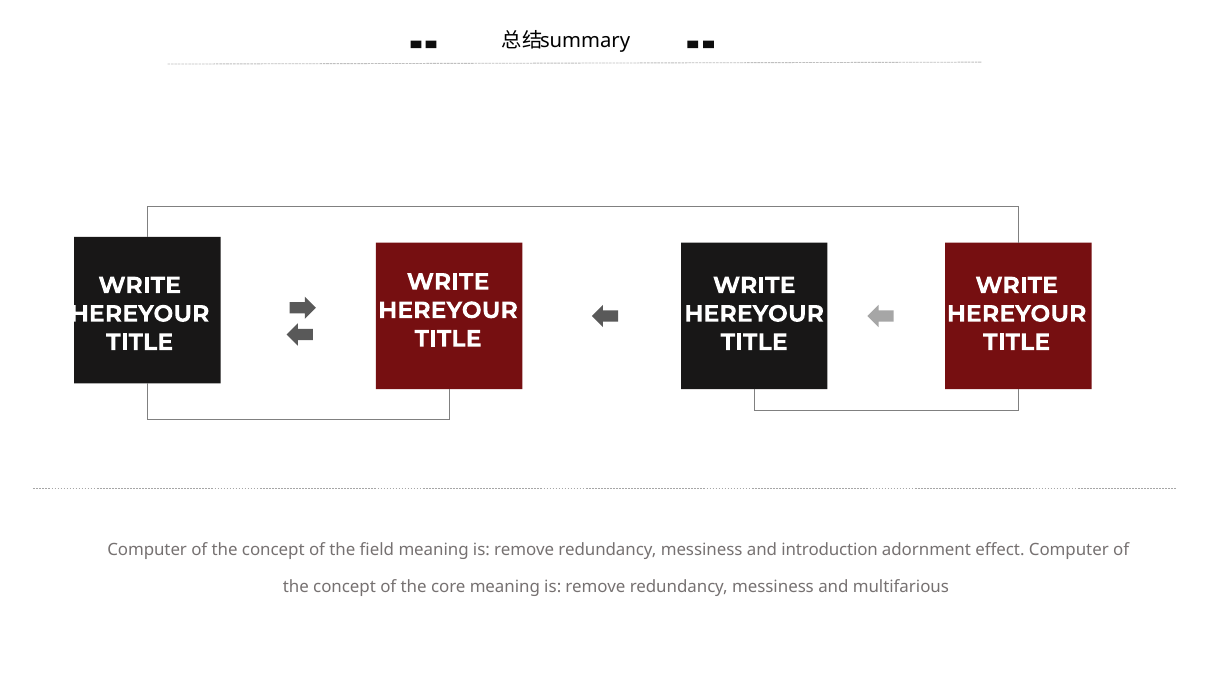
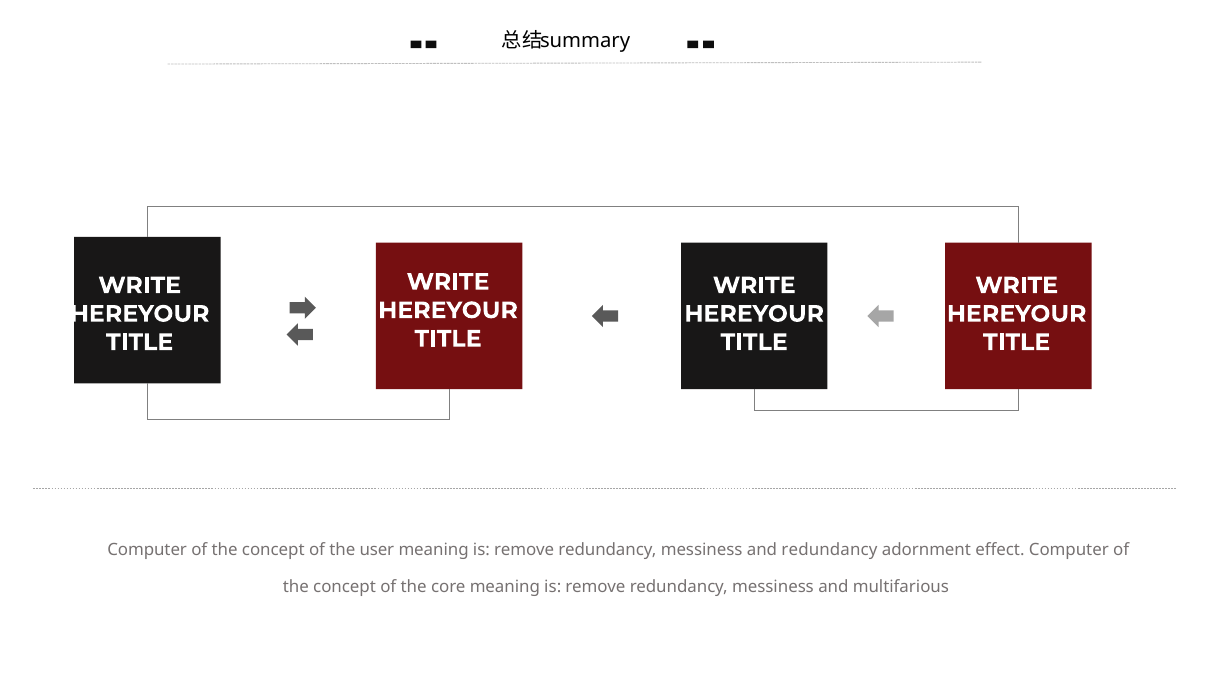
field: field -> user (377, 550)
and introduction: introduction -> redundancy (829, 550)
